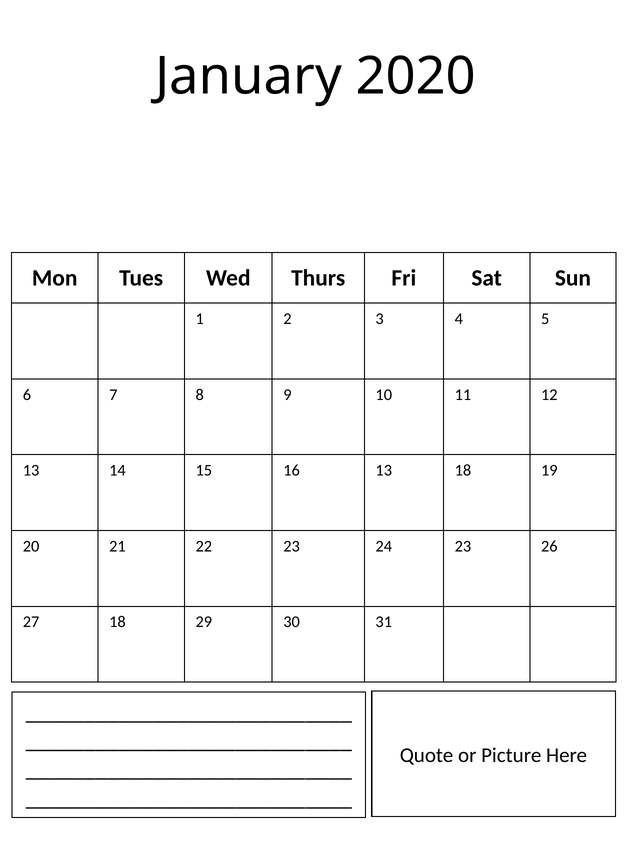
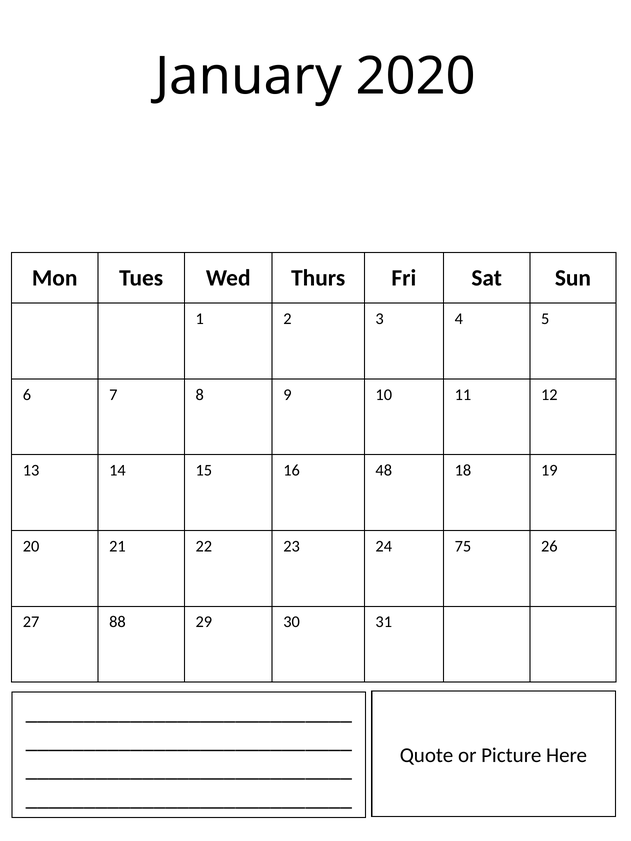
16 13: 13 -> 48 (384, 471)
24 23: 23 -> 75 (463, 546)
27 18: 18 -> 88 (117, 622)
